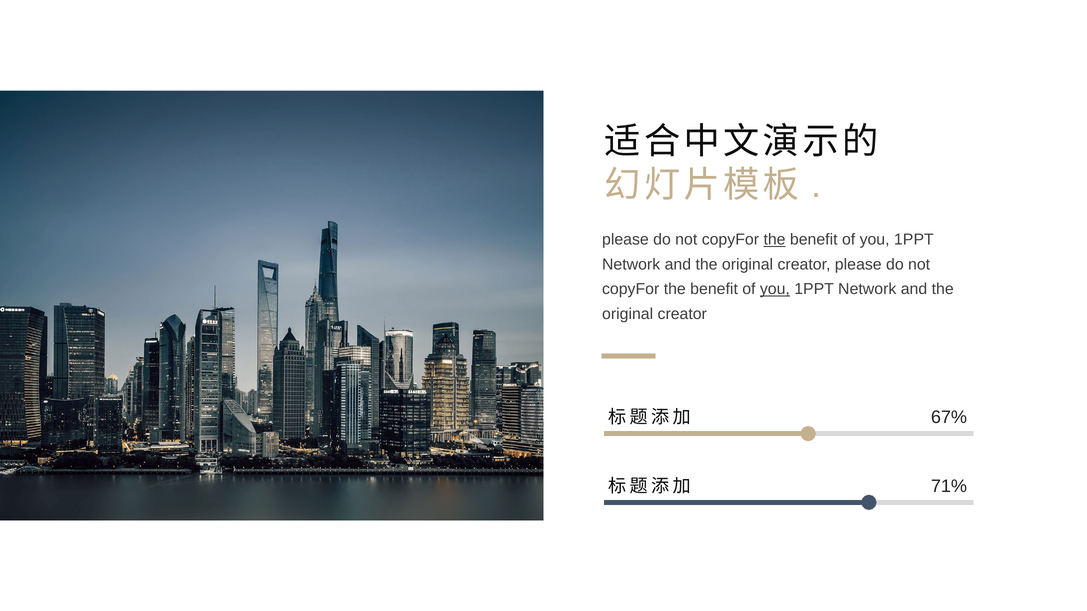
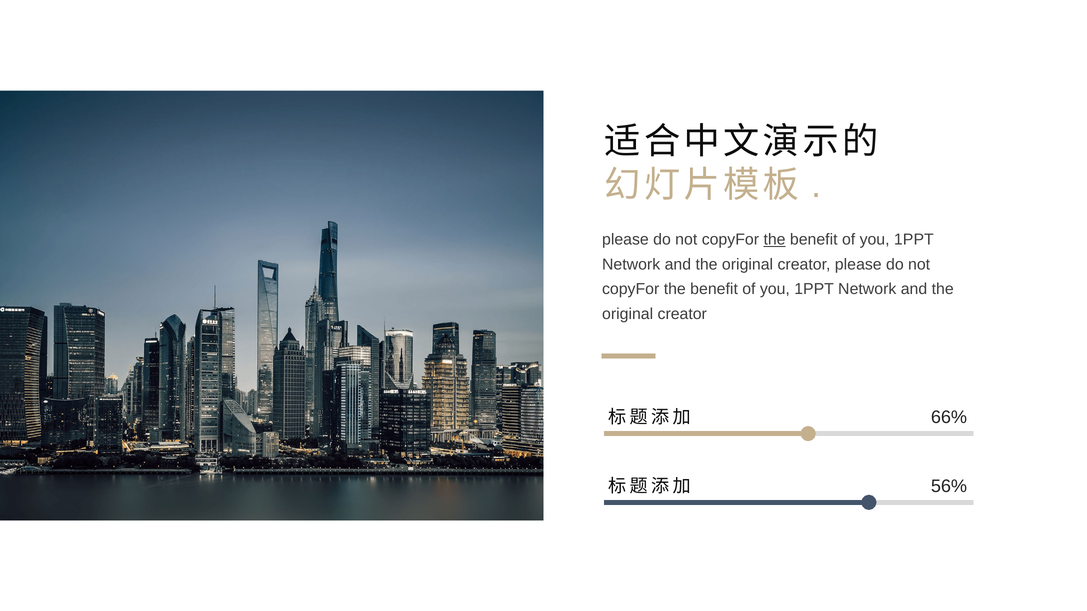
you underline: present -> none (775, 289)
67%: 67% -> 66% (949, 418)
71%: 71% -> 56% (949, 487)
